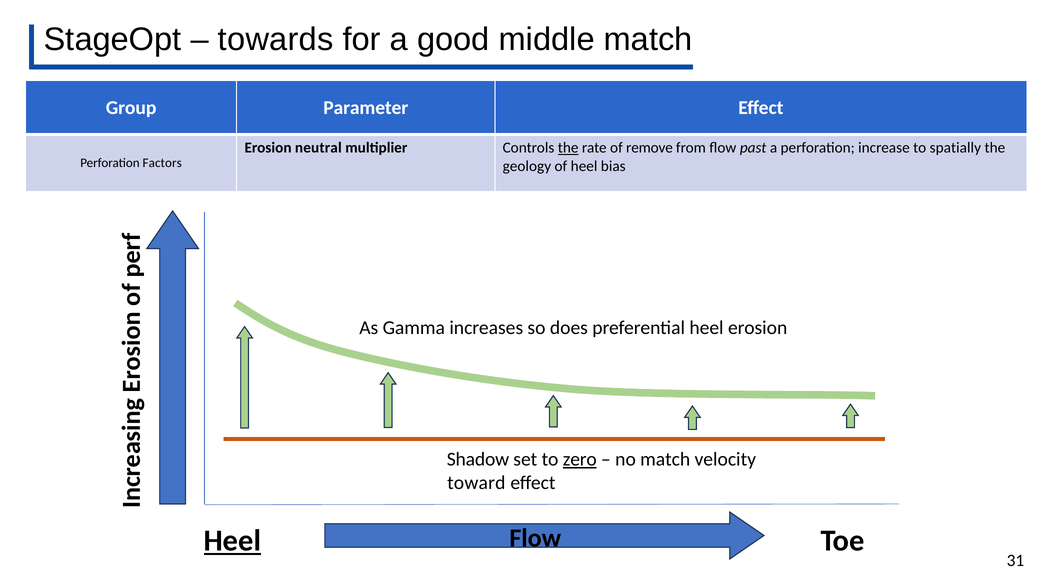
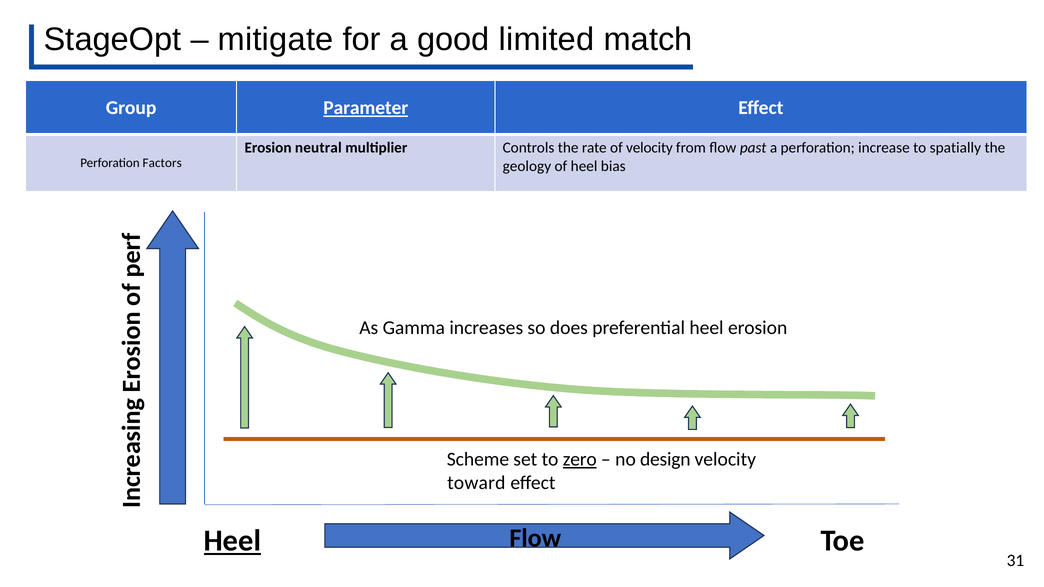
towards: towards -> mitigate (276, 39)
middle: middle -> limited (547, 39)
Parameter underline: none -> present (366, 108)
the underline: present -> none (568, 148)
of remove: remove -> velocity (649, 148)
Shadow: Shadow -> Scheme (478, 460)
no match: match -> design (665, 460)
